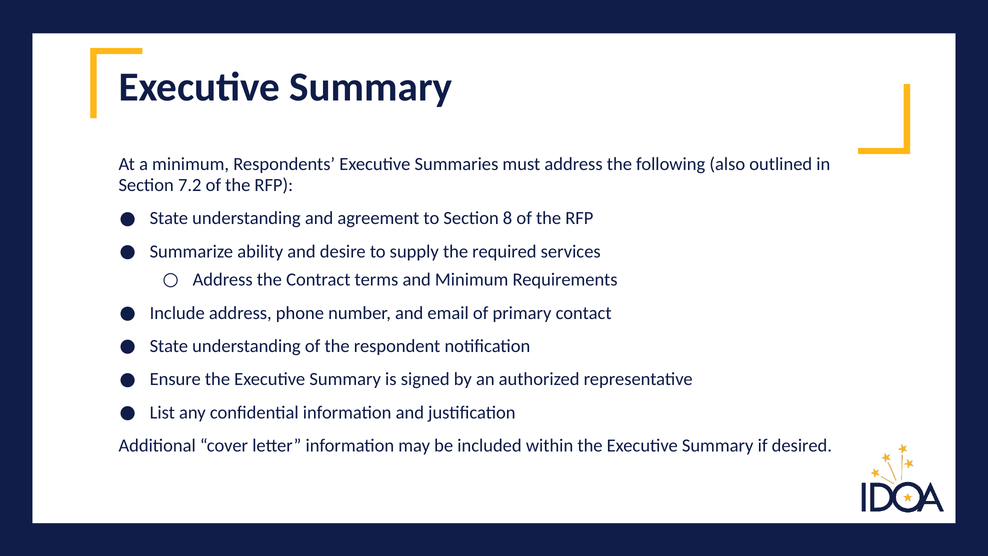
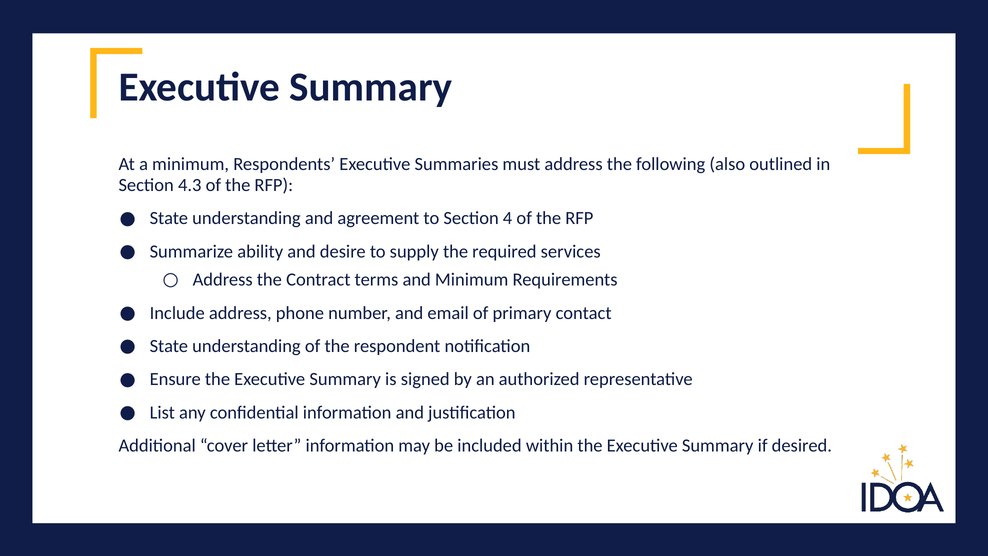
7.2: 7.2 -> 4.3 (190, 185)
8: 8 -> 4 (508, 218)
